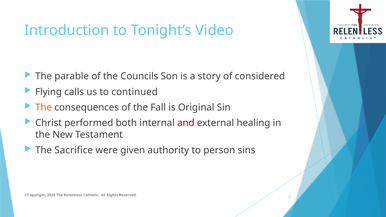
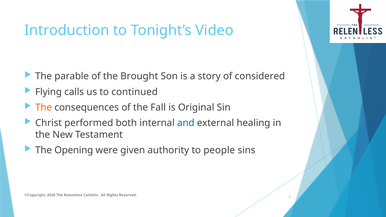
Councils: Councils -> Brought (139, 76)
and colour: red -> blue (186, 123)
Sacrifice: Sacrifice -> Opening (74, 150)
person: person -> people (219, 150)
